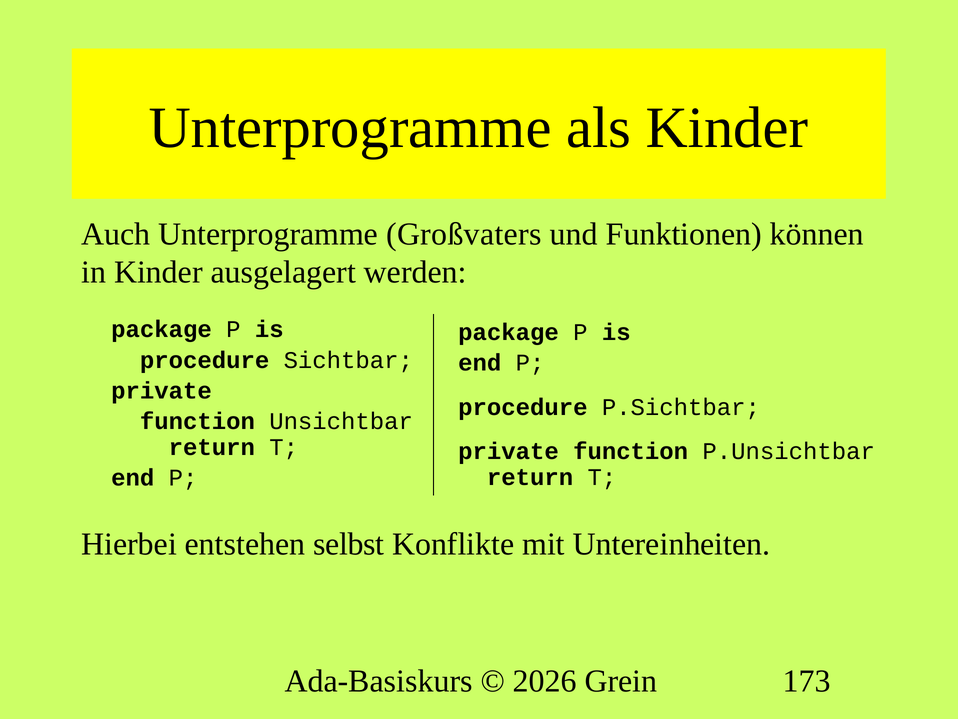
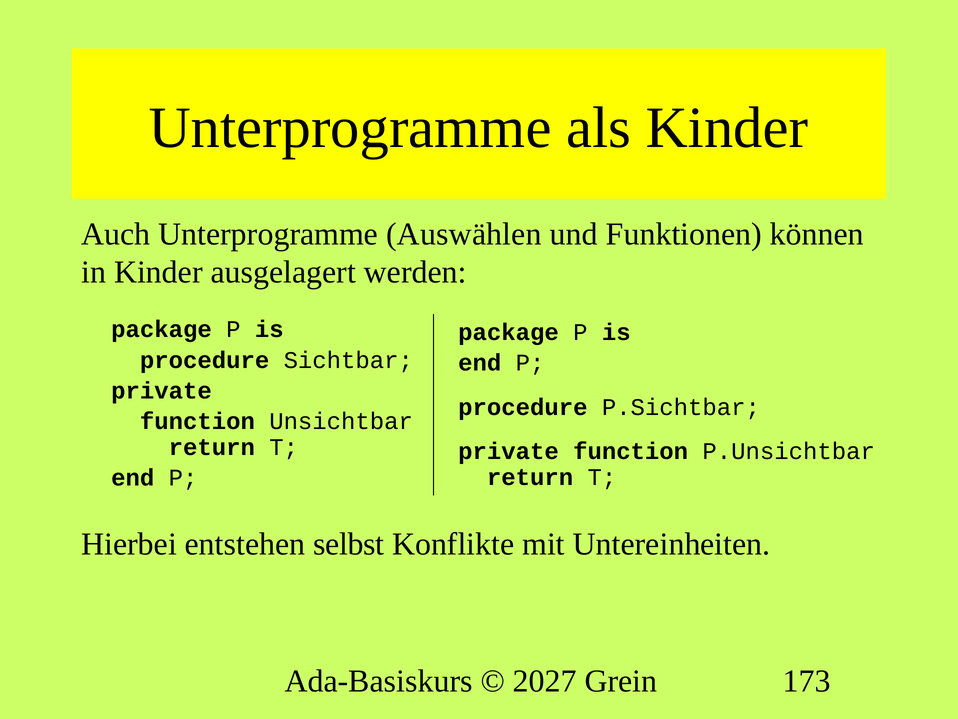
Großvaters: Großvaters -> Auswählen (464, 234)
2026: 2026 -> 2027 (545, 681)
